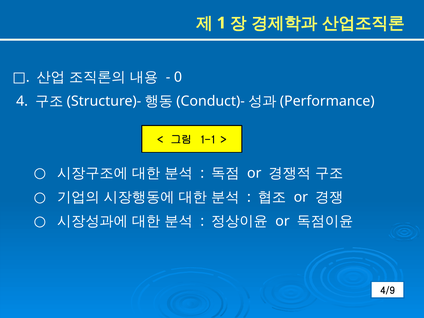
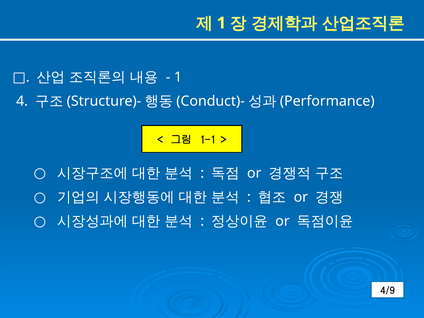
0: 0 -> 1 (178, 77)
